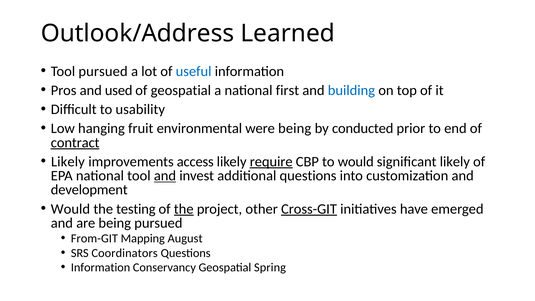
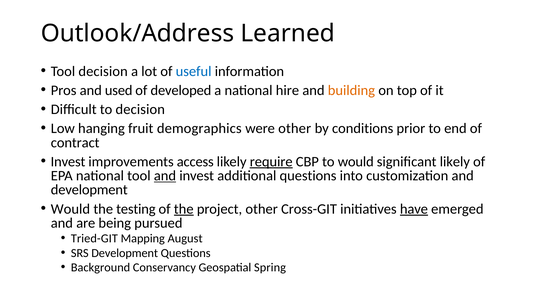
Tool pursued: pursued -> decision (103, 71)
of geospatial: geospatial -> developed (181, 90)
first: first -> hire (287, 90)
building colour: blue -> orange (351, 90)
to usability: usability -> decision (140, 109)
environmental: environmental -> demographics (199, 128)
were being: being -> other (295, 128)
conducted: conducted -> conditions (363, 128)
contract underline: present -> none (75, 143)
Likely: Likely -> Invest (68, 162)
Cross-GIT underline: present -> none (309, 209)
have underline: none -> present (414, 209)
From-GIT: From-GIT -> Tried-GIT (94, 239)
SRS Coordinators: Coordinators -> Development (125, 253)
Information: Information -> Background (101, 267)
